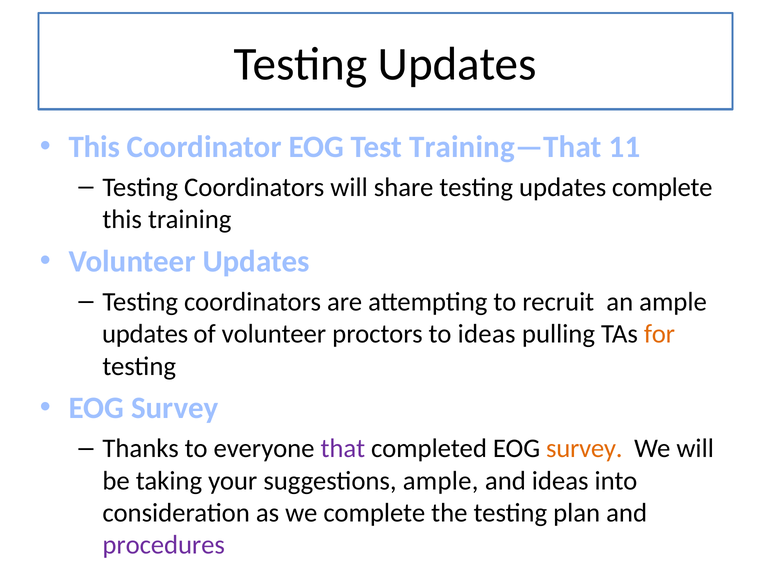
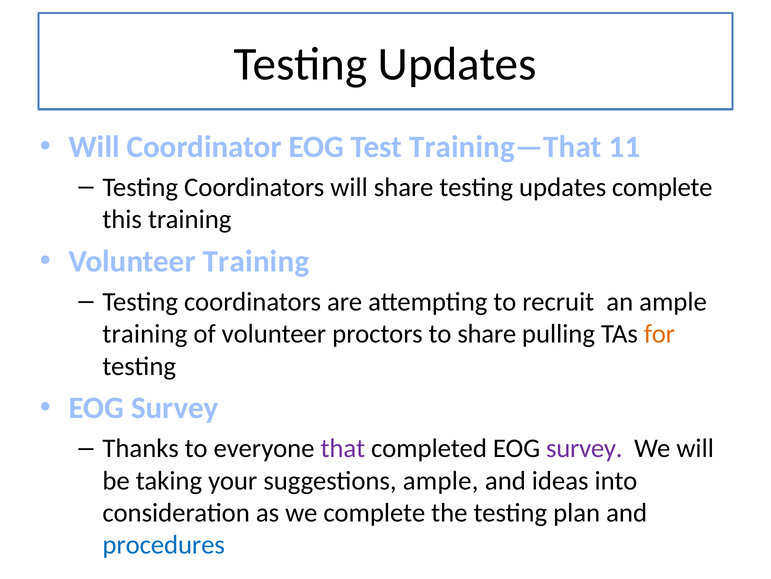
This: This -> Will (94, 147)
Volunteer Updates: Updates -> Training (256, 261)
updates: updates -> training (145, 334)
to ideas: ideas -> share (487, 334)
survey colour: orange -> purple (584, 448)
procedures colour: purple -> blue (164, 544)
